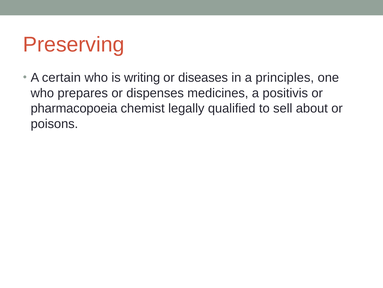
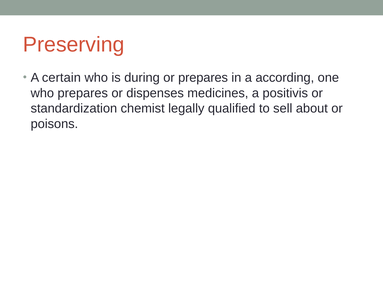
writing: writing -> during (142, 77)
or diseases: diseases -> prepares (203, 77)
principles: principles -> according (285, 77)
pharmacopoeia: pharmacopoeia -> standardization (74, 108)
